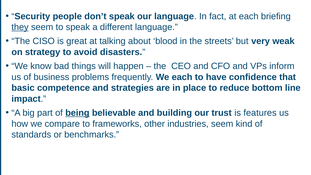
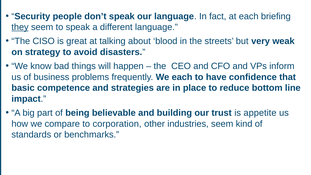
being underline: present -> none (77, 113)
features: features -> appetite (260, 113)
frameworks: frameworks -> corporation (117, 124)
